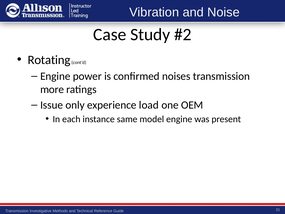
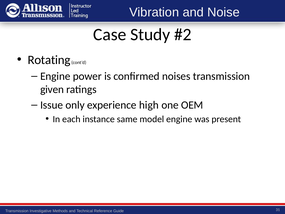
more: more -> given (52, 89)
load: load -> high (149, 105)
